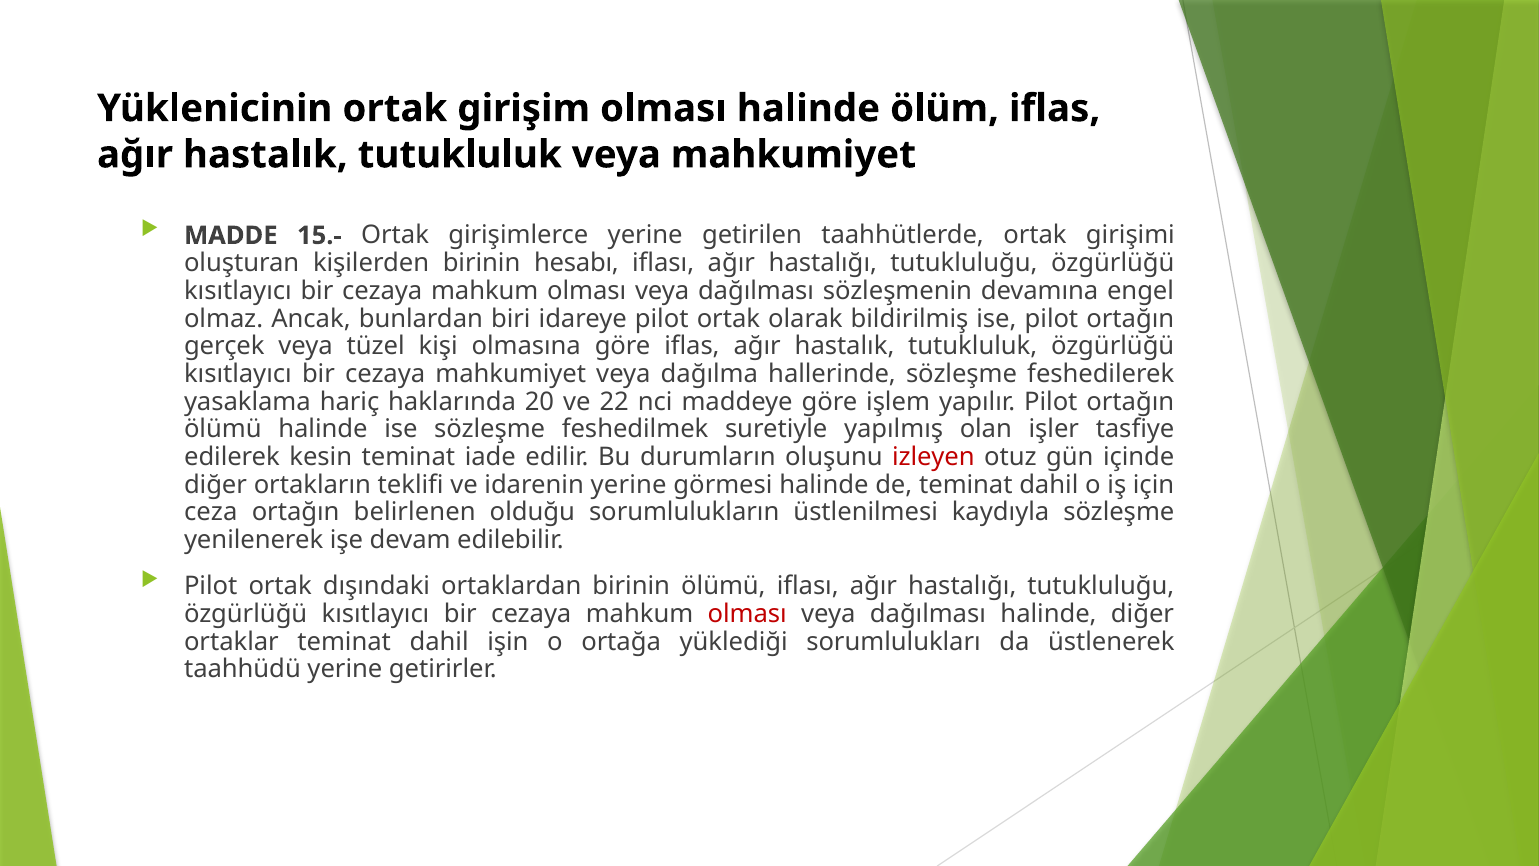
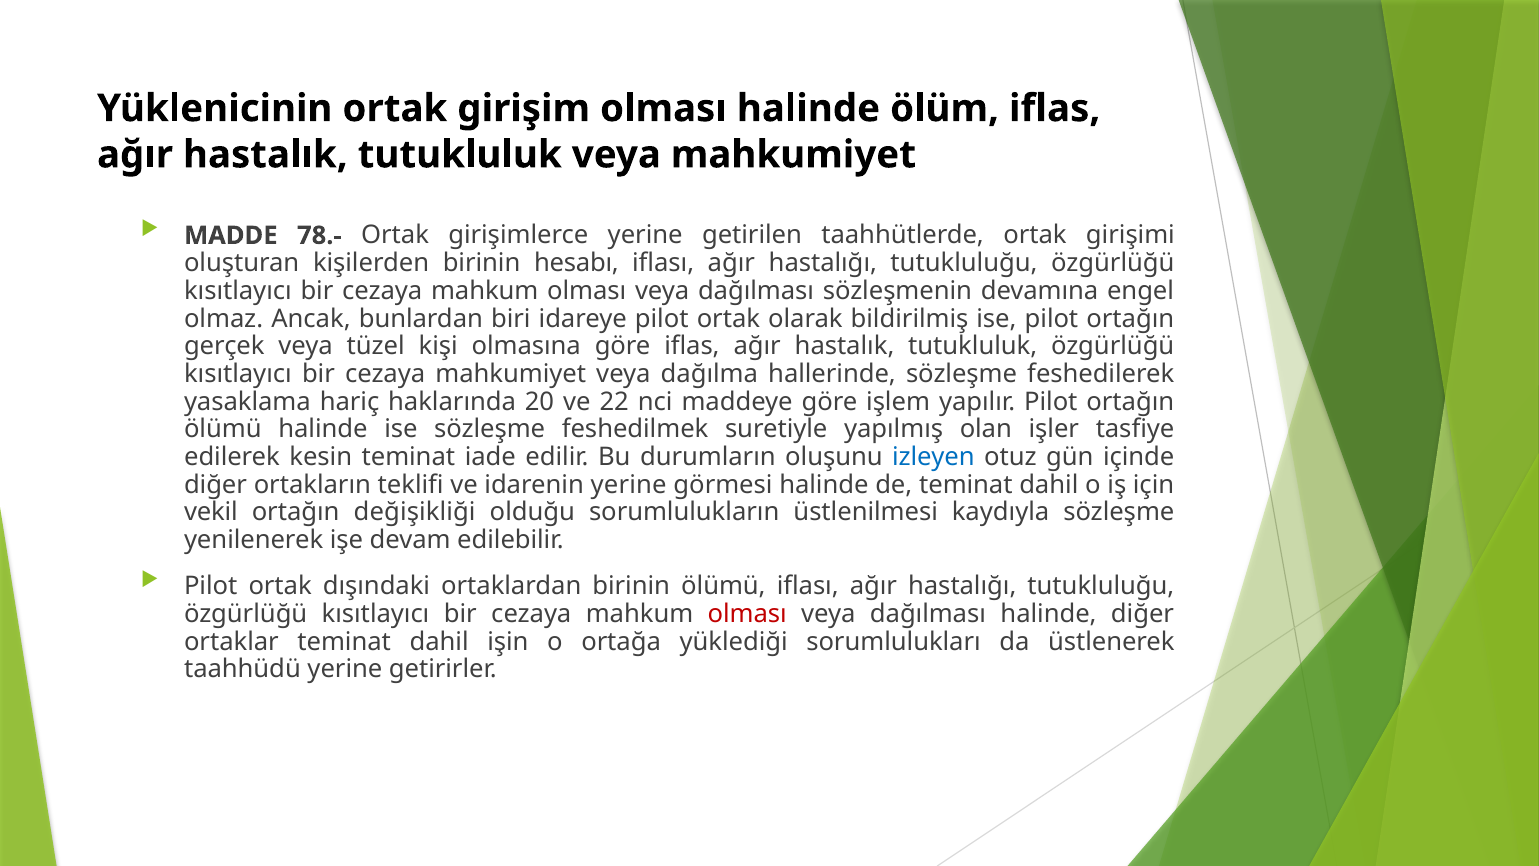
15.-: 15.- -> 78.- (319, 235)
izleyen colour: red -> blue (933, 457)
ceza: ceza -> vekil (211, 512)
belirlenen: belirlenen -> değişikliği (415, 512)
